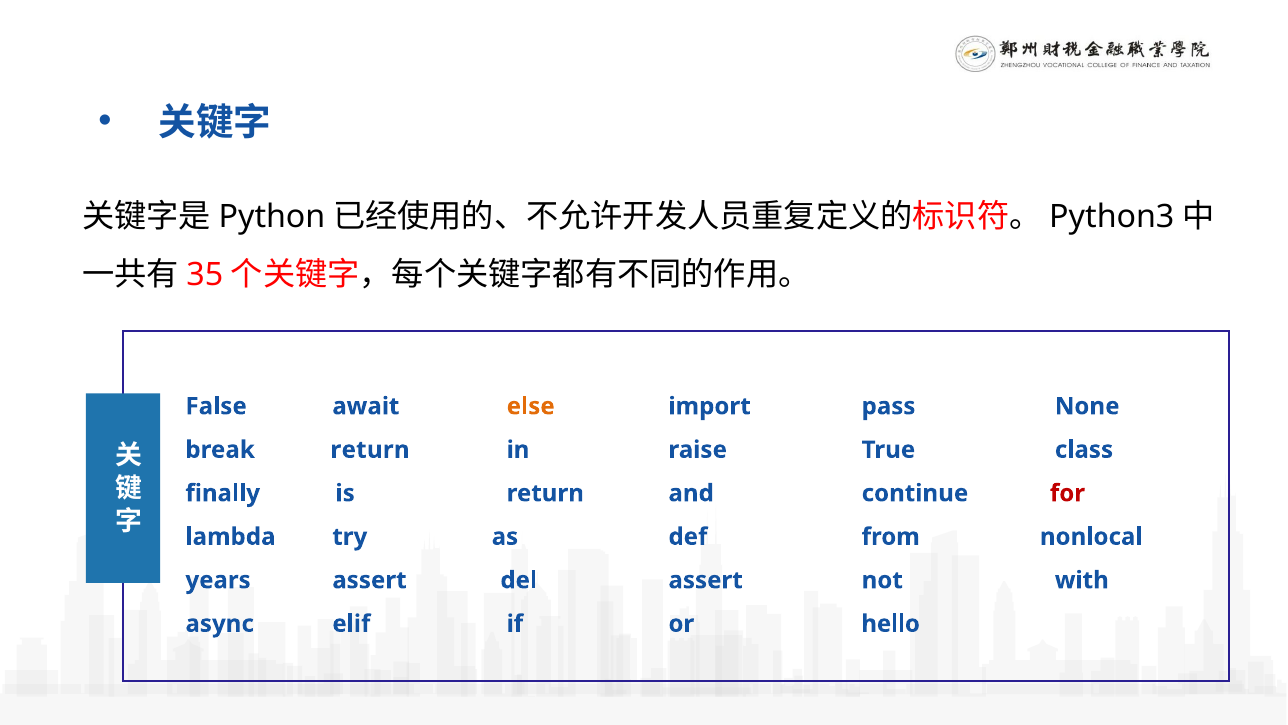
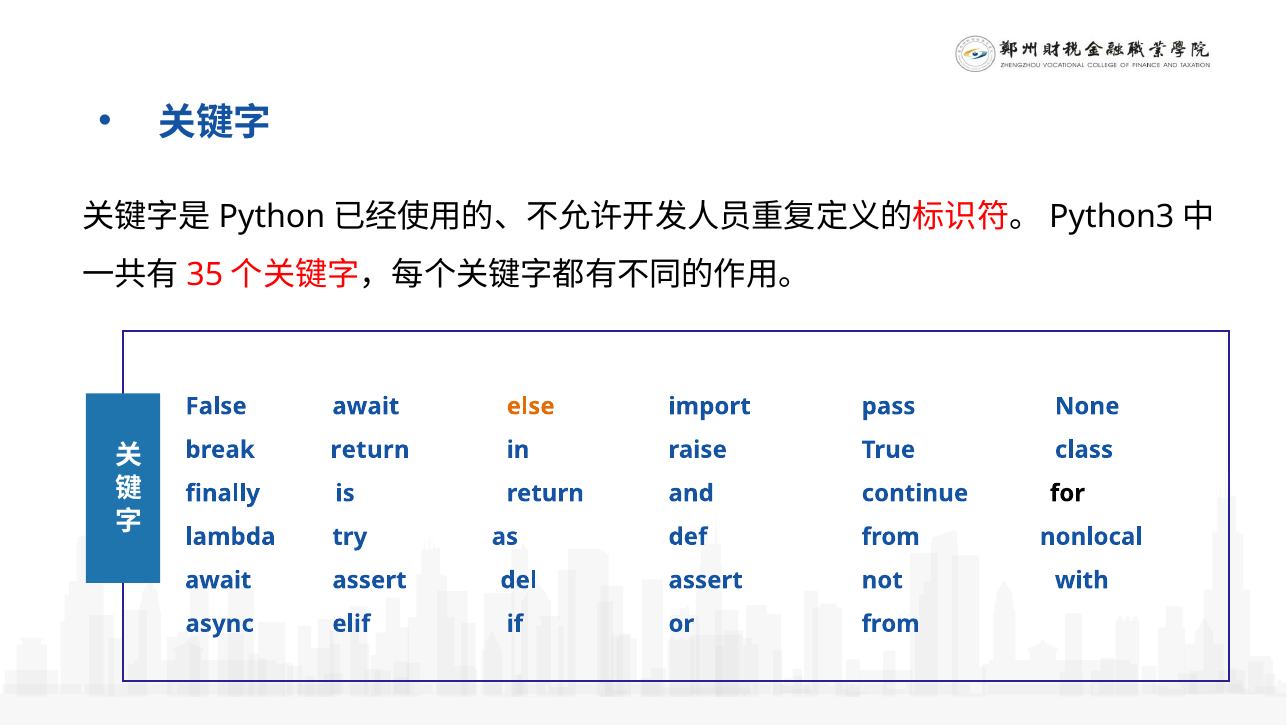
for colour: red -> black (1067, 493)
years: years -> await (218, 580)
or hello: hello -> from (891, 623)
